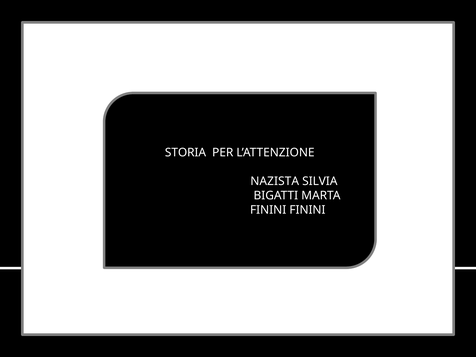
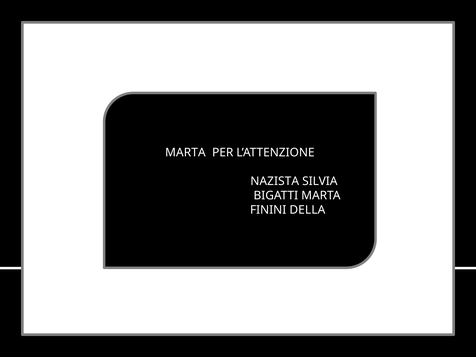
STORIA: STORIA -> MARTA (185, 153)
FININI FININI: FININI -> DELLA (307, 210)
